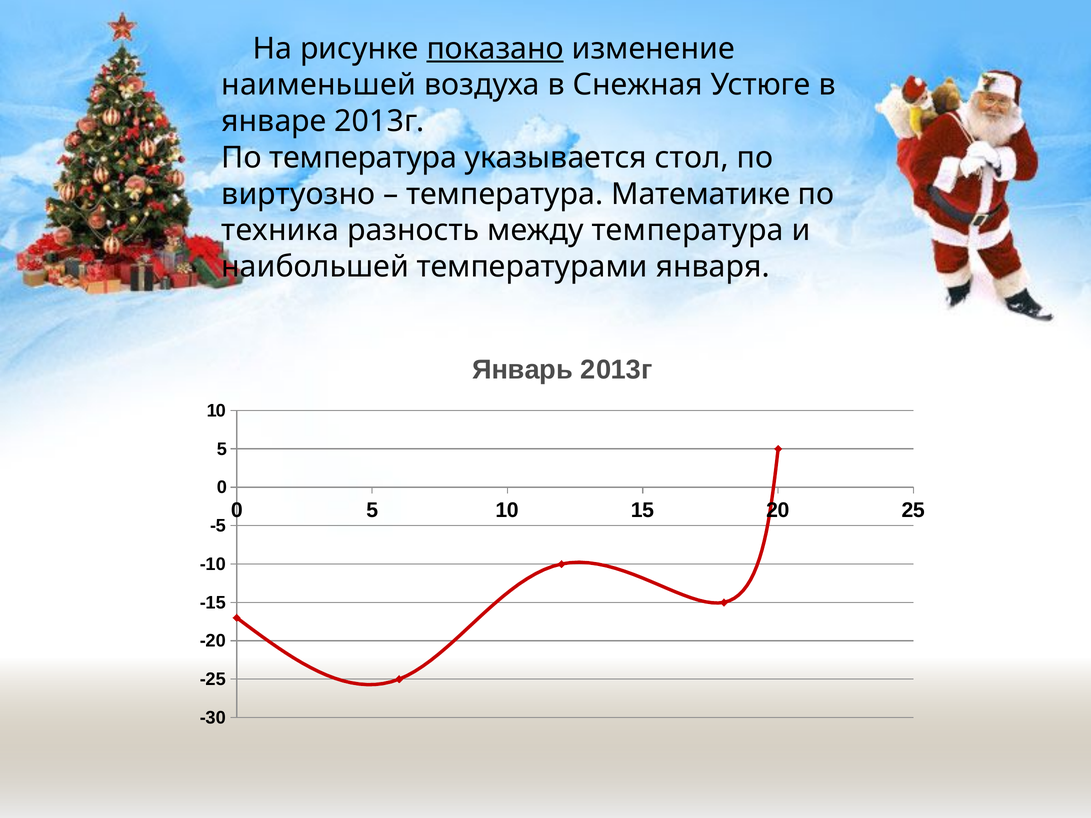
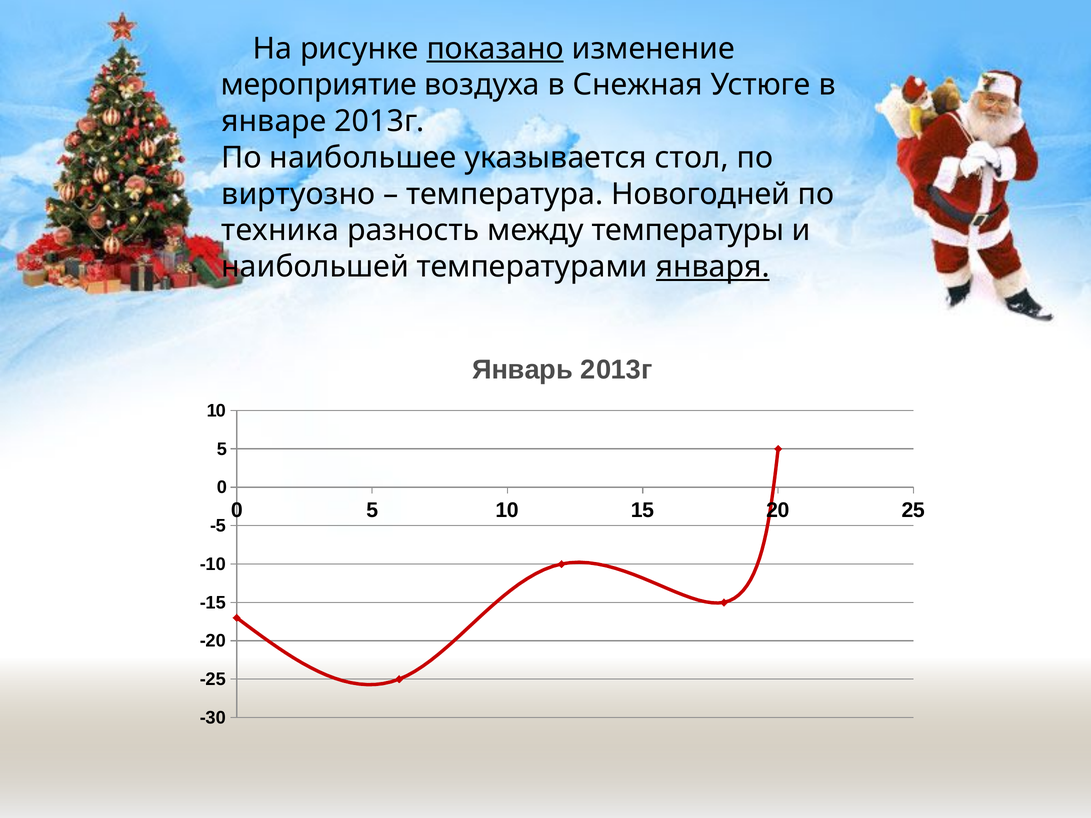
наименьшей: наименьшей -> мероприятие (319, 85)
По температура: температура -> наибольшее (363, 158)
Математике: Математике -> Новогодней (701, 194)
между температура: температура -> температуры (688, 231)
января underline: none -> present (713, 267)
